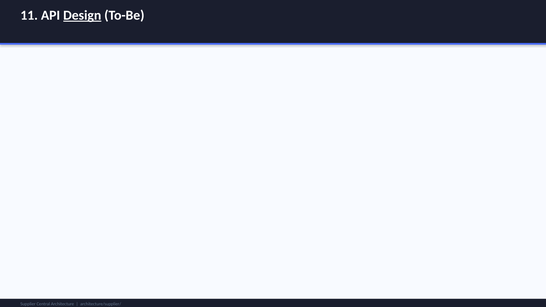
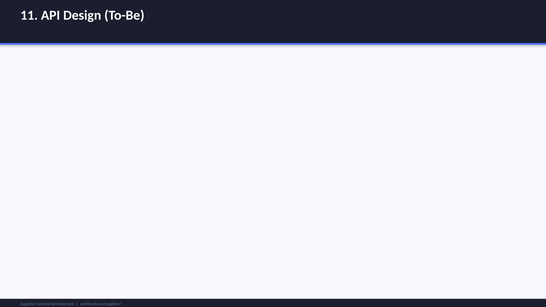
Design underline: present -> none (82, 15)
